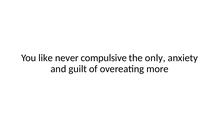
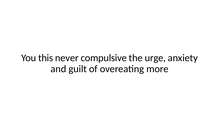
like: like -> this (46, 58)
only: only -> urge (155, 58)
